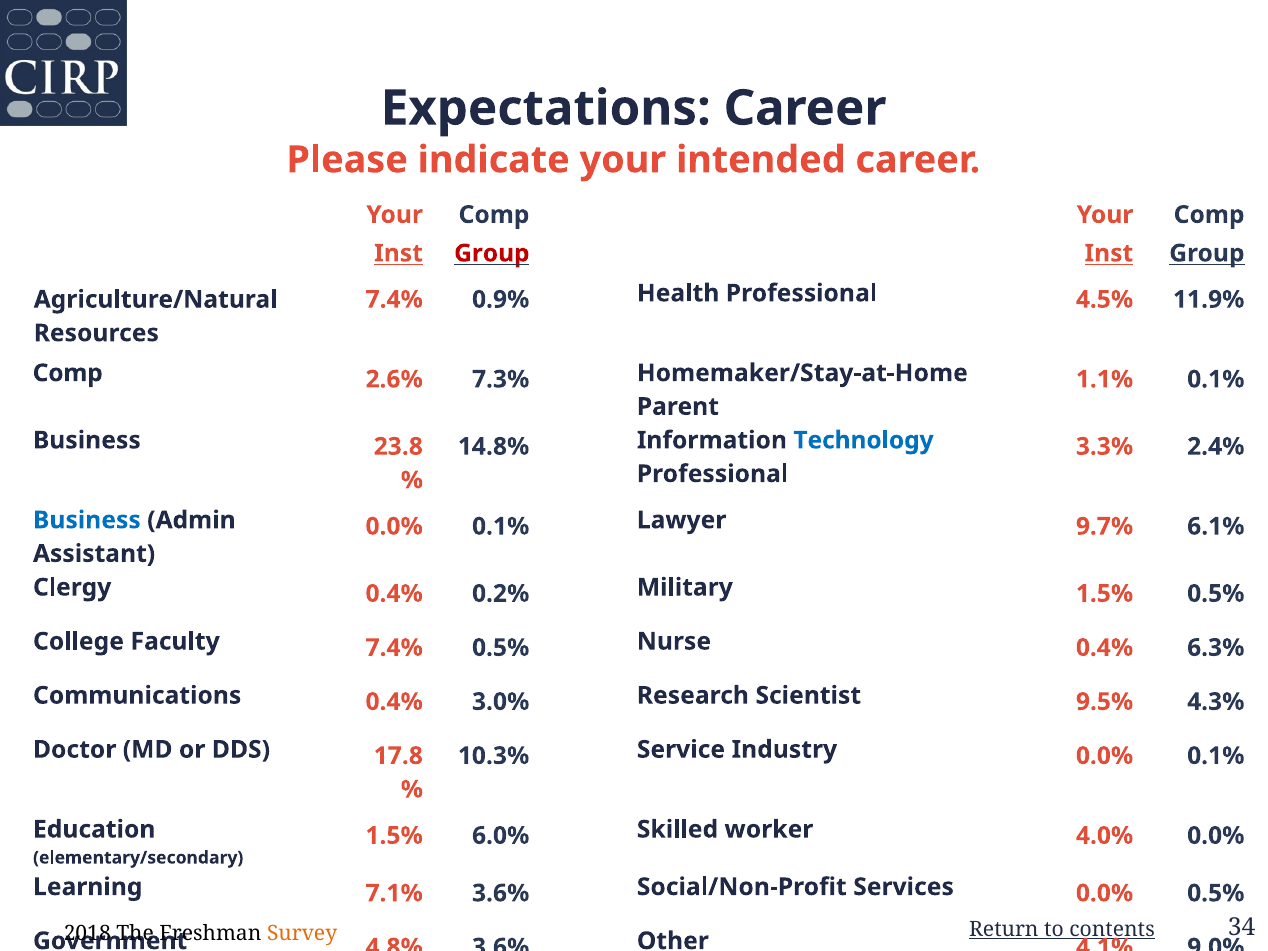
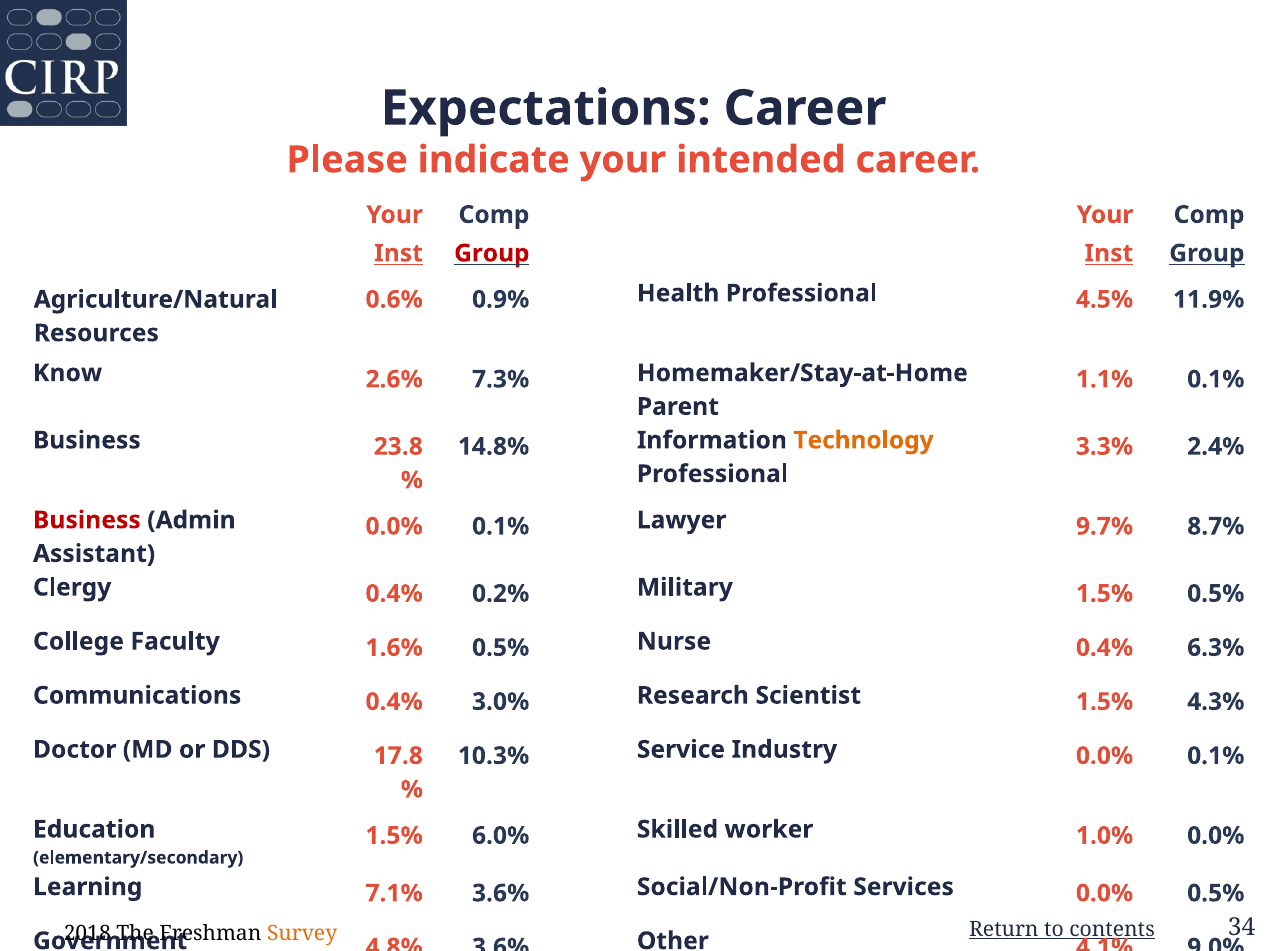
7.4%: 7.4% -> 0.6% (394, 300)
Comp: Comp -> Know (68, 373)
Technology colour: blue -> orange (863, 440)
Business colour: blue -> red (87, 520)
6.1%: 6.1% -> 8.7% (1216, 526)
Faculty 7.4%: 7.4% -> 1.6% (394, 648)
Scientist 9.5%: 9.5% -> 1.5% (1105, 702)
4.0%: 4.0% -> 1.0% (1105, 836)
